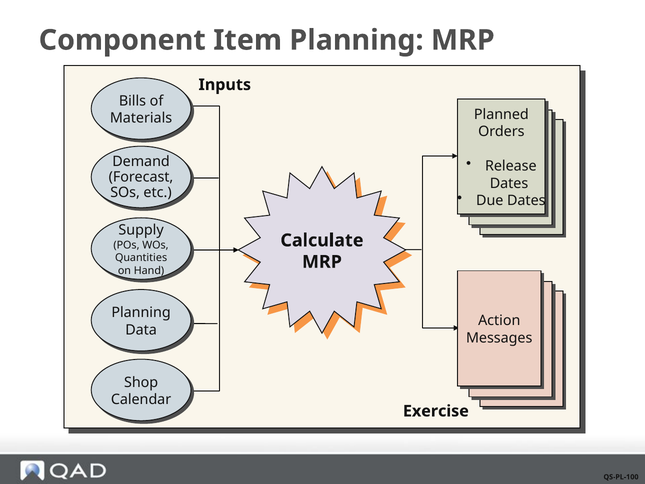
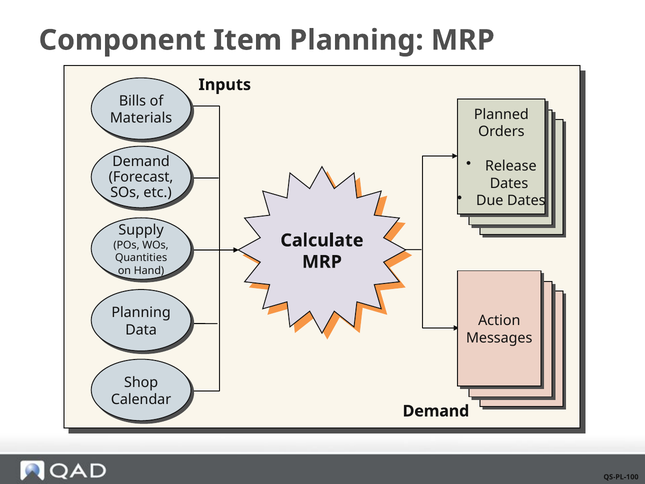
Exercise: Exercise -> Demand (436, 411)
